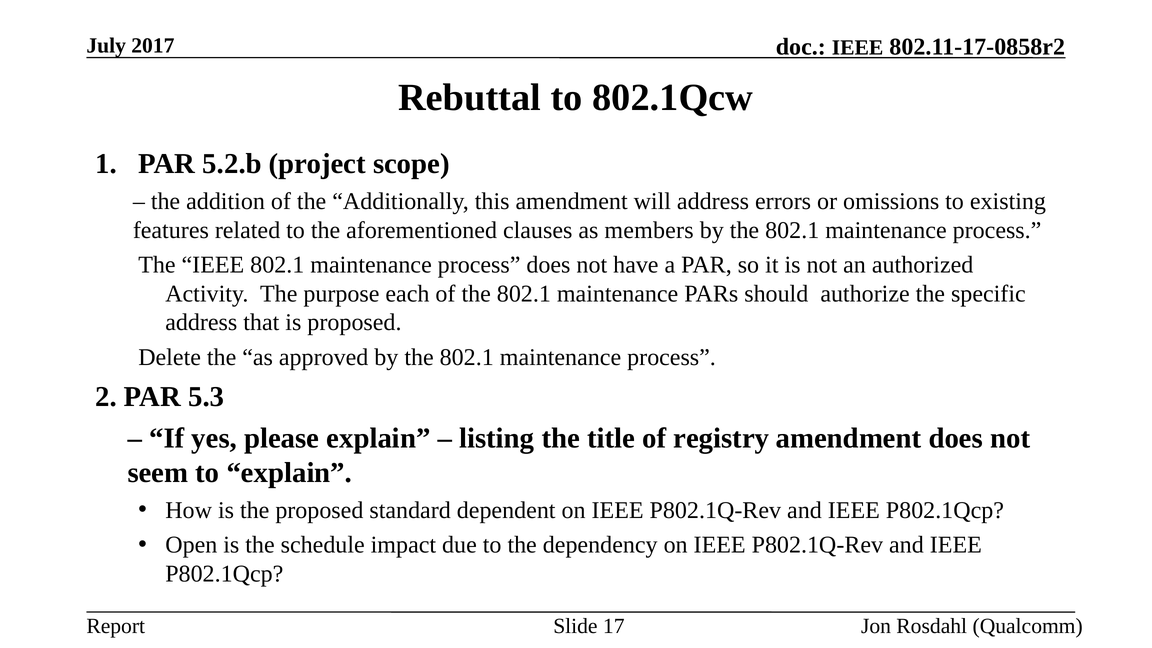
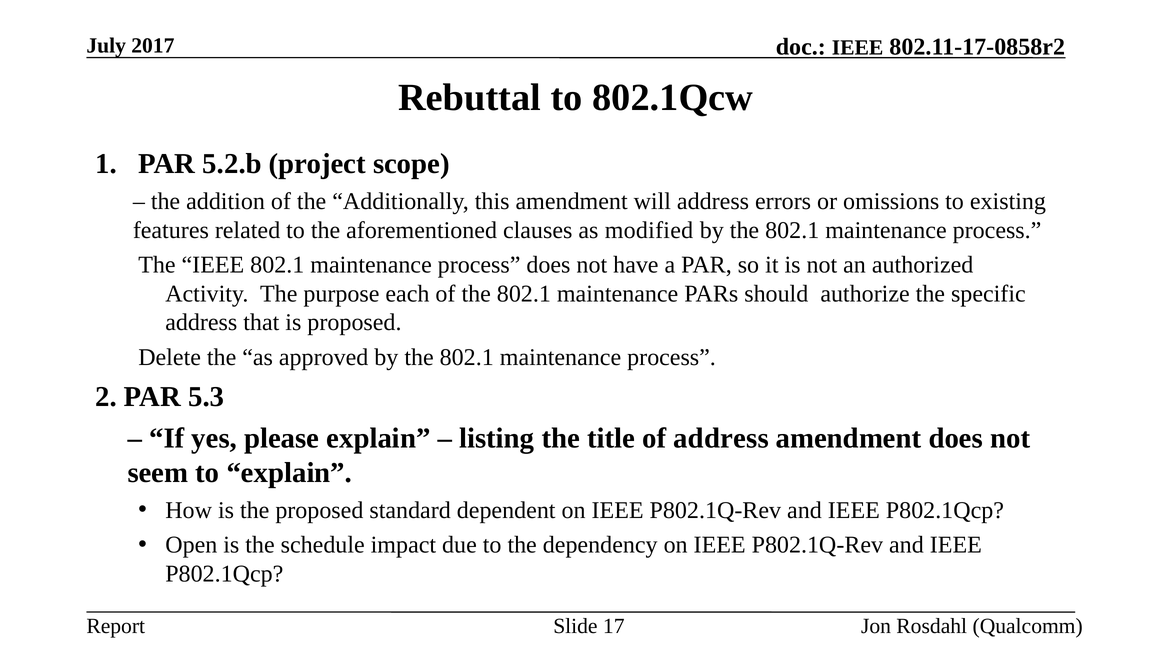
members: members -> modified (649, 230)
of registry: registry -> address (721, 438)
